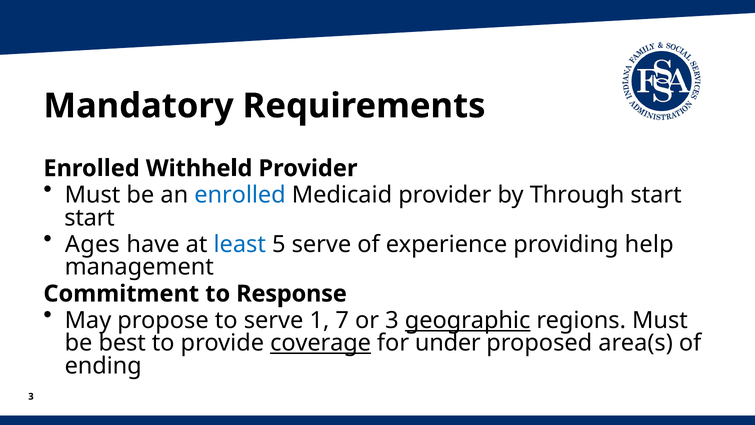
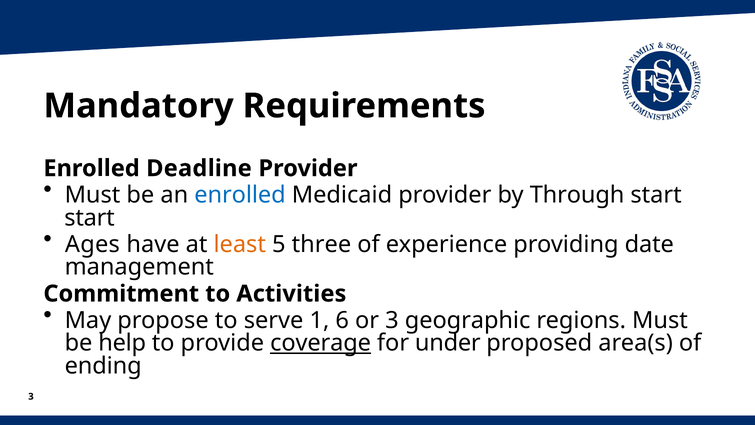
Withheld: Withheld -> Deadline (199, 168)
least colour: blue -> orange (240, 244)
5 serve: serve -> three (321, 244)
help: help -> date (649, 244)
Response: Response -> Activities (291, 294)
7: 7 -> 6 (342, 320)
geographic underline: present -> none (468, 320)
best: best -> help (122, 343)
